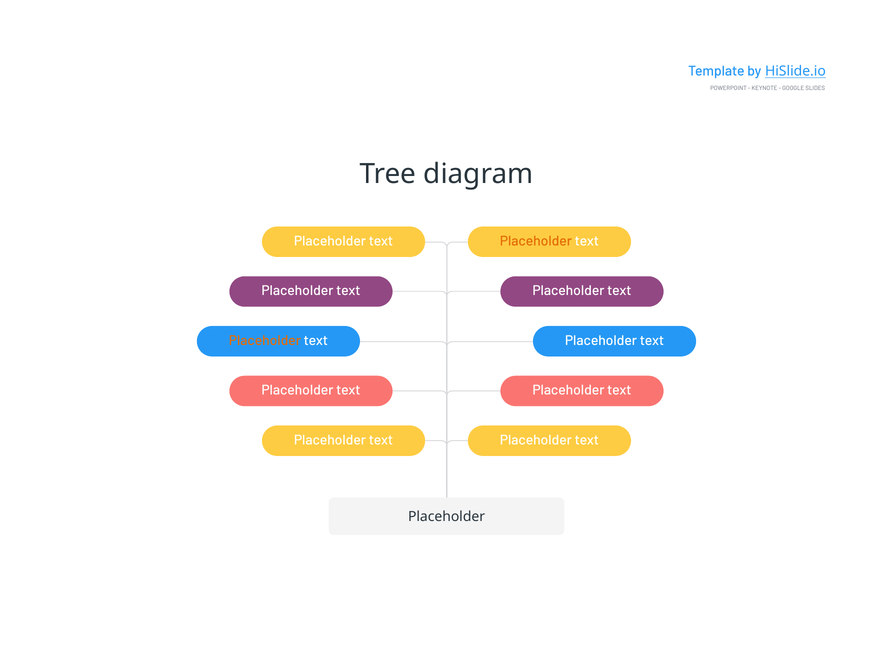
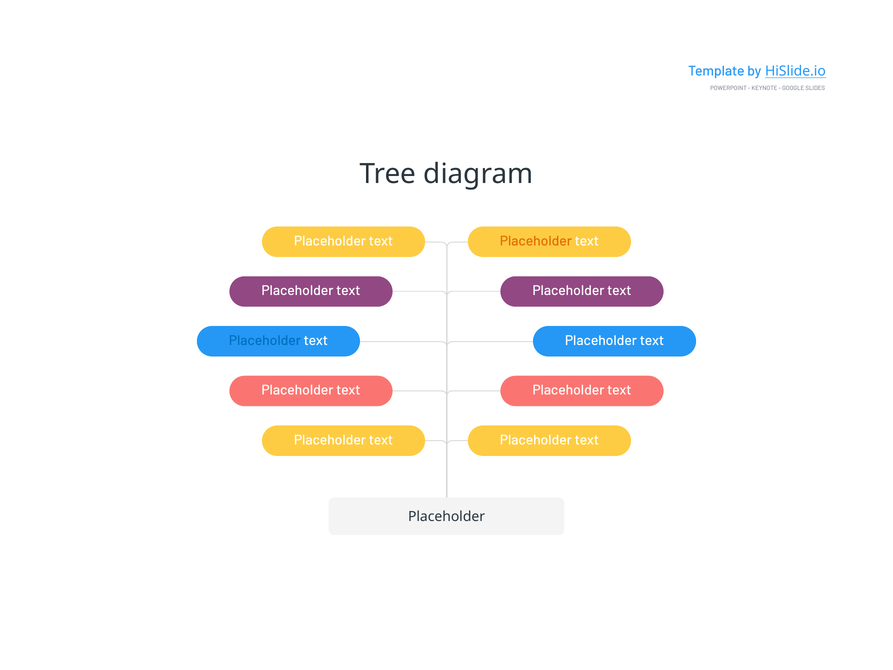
Placeholder colour: orange -> blue (265, 340)
